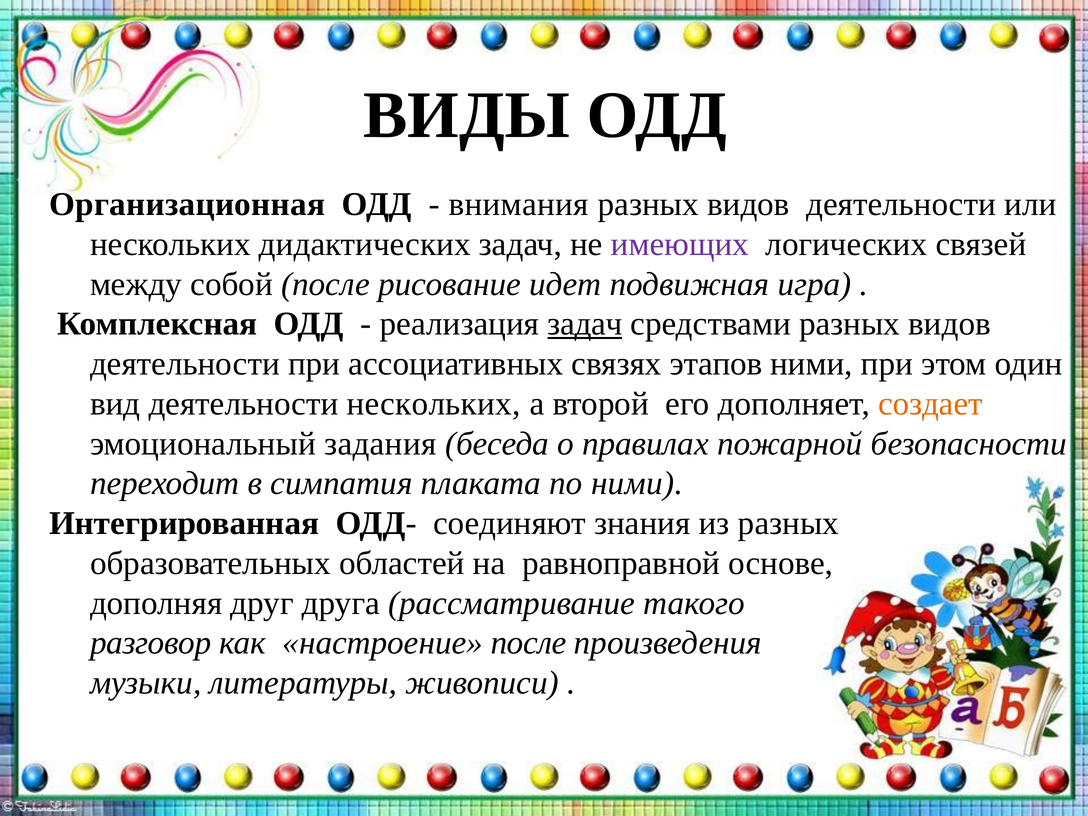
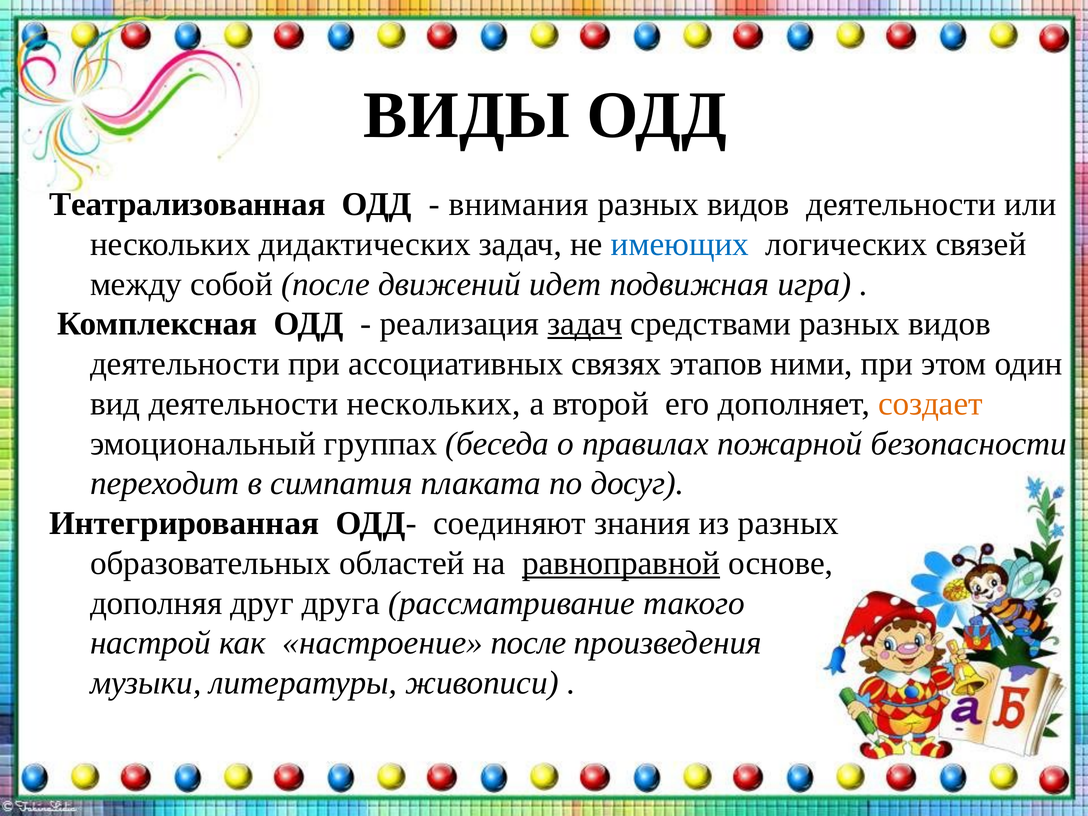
Организационная: Организационная -> Театрализованная (187, 204)
имеющих colour: purple -> blue (680, 244)
рисование: рисование -> движений (450, 284)
задания: задания -> группах (381, 444)
по ними: ними -> досуг (637, 483)
равноправной underline: none -> present (621, 563)
разговор: разговор -> настрой (151, 643)
